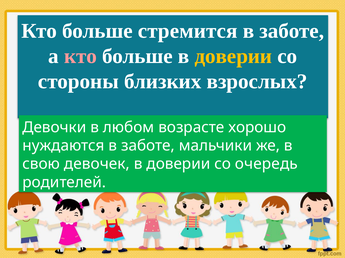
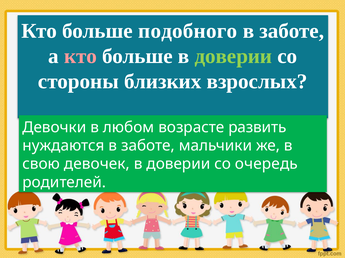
стремится: стремится -> подобного (188, 31)
доверии colour: yellow -> light green (233, 56)
хорошо: хорошо -> развить (257, 128)
